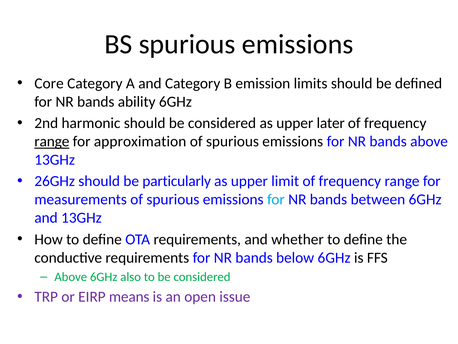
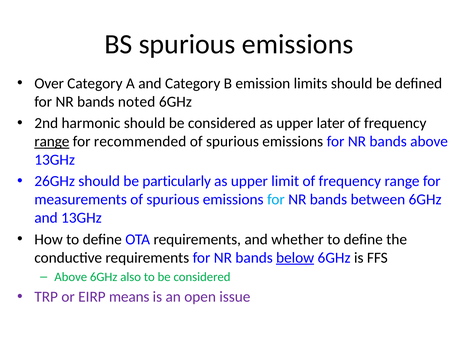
Core: Core -> Over (49, 83)
ability: ability -> noted (137, 102)
approximation: approximation -> recommended (140, 141)
below underline: none -> present (295, 257)
